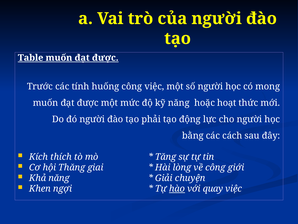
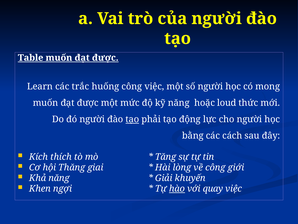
Trước: Trước -> Learn (40, 86)
tính: tính -> trắc (80, 86)
hoạt: hoạt -> loud (227, 103)
tạo underline: none -> present (132, 119)
chuyện: chuyện -> khuyến (190, 178)
